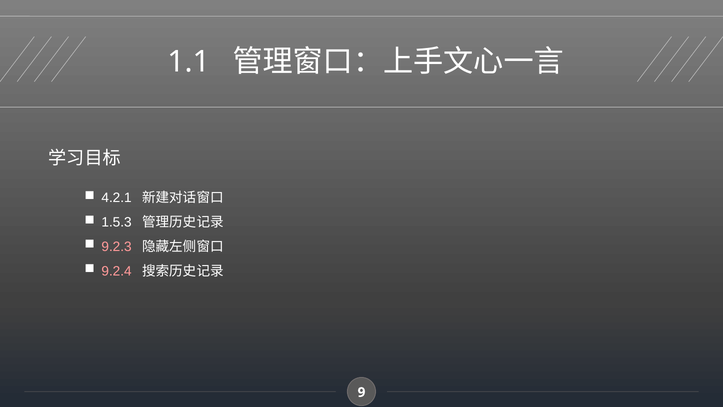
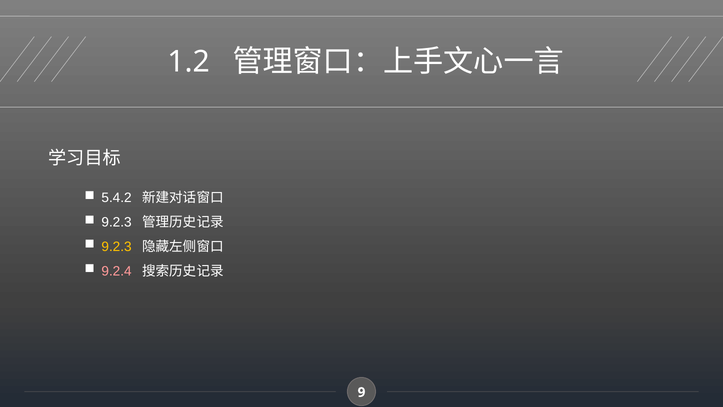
1.1: 1.1 -> 1.2 (189, 62)
4.2.1: 4.2.1 -> 5.4.2 (117, 198)
1.5.3: 1.5.3 -> 9.2.3 (117, 222)
9.2.3 colour: pink -> yellow (117, 246)
